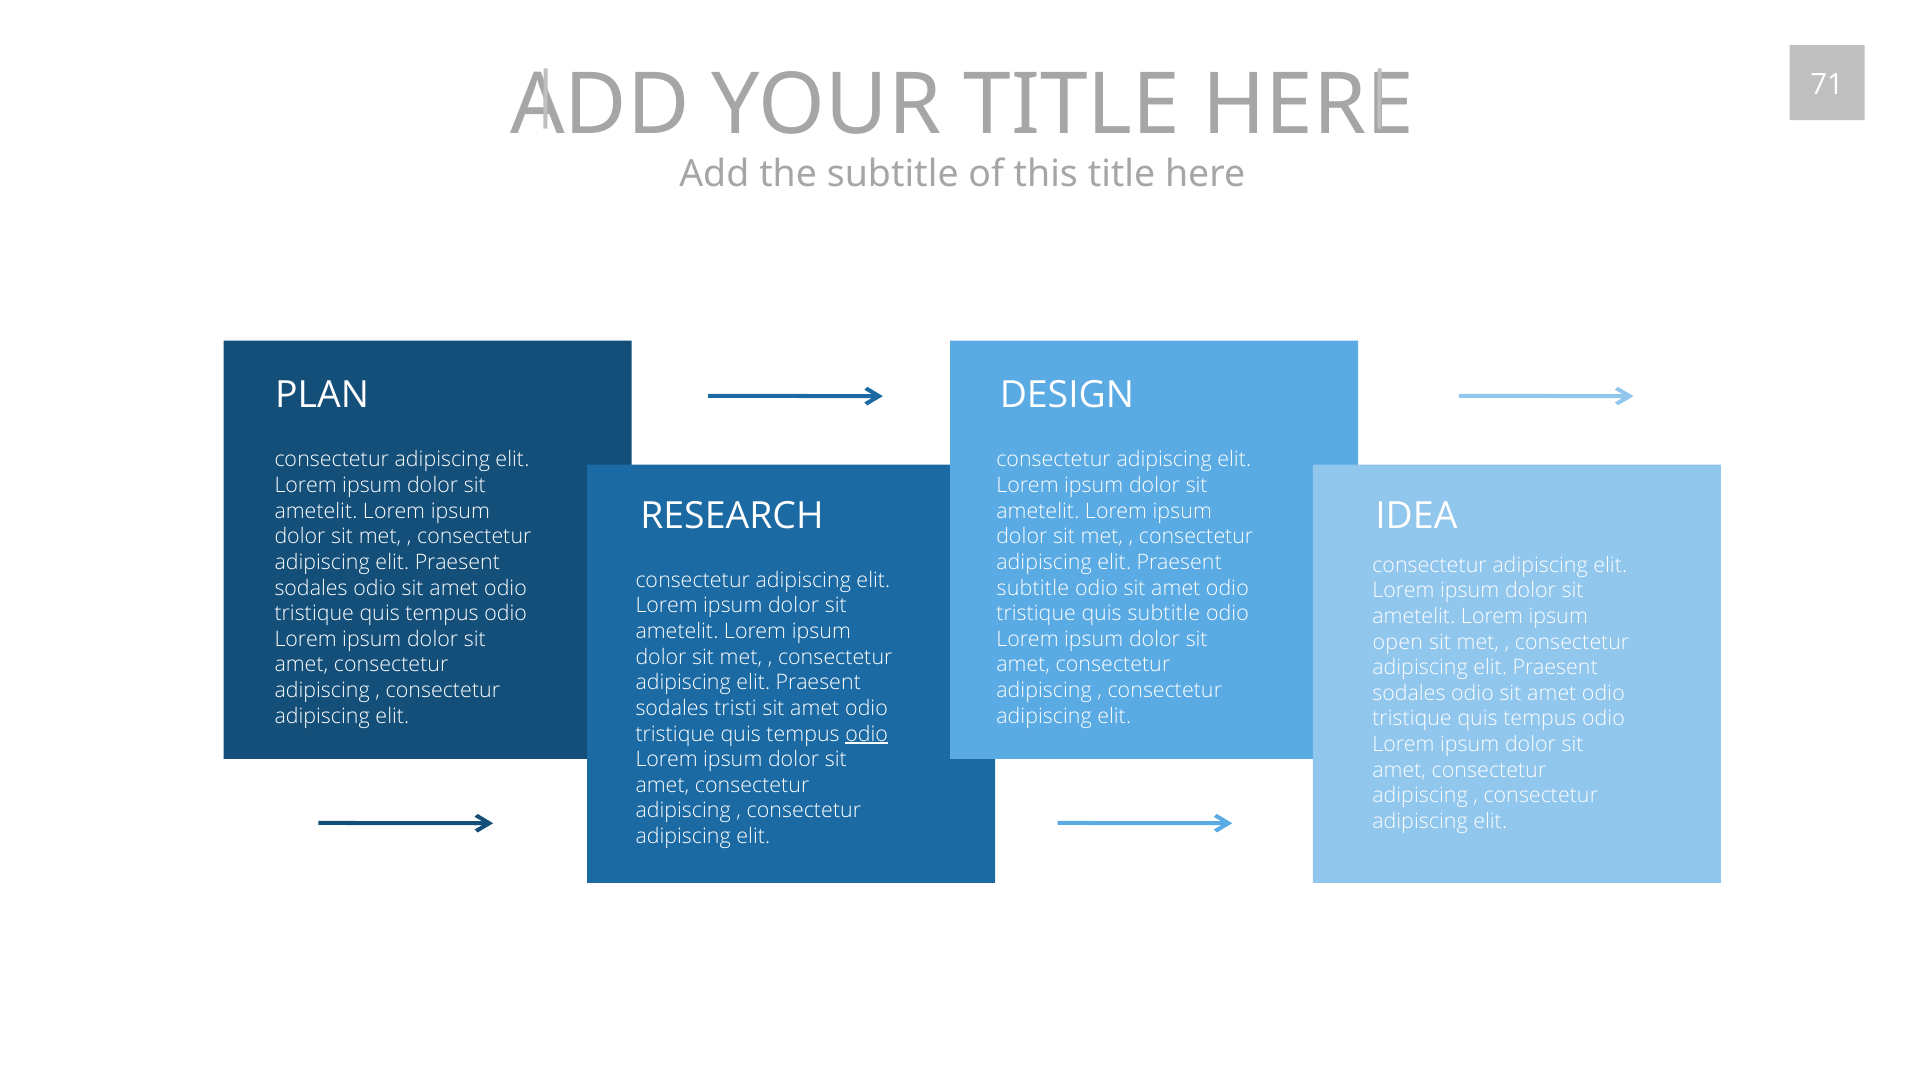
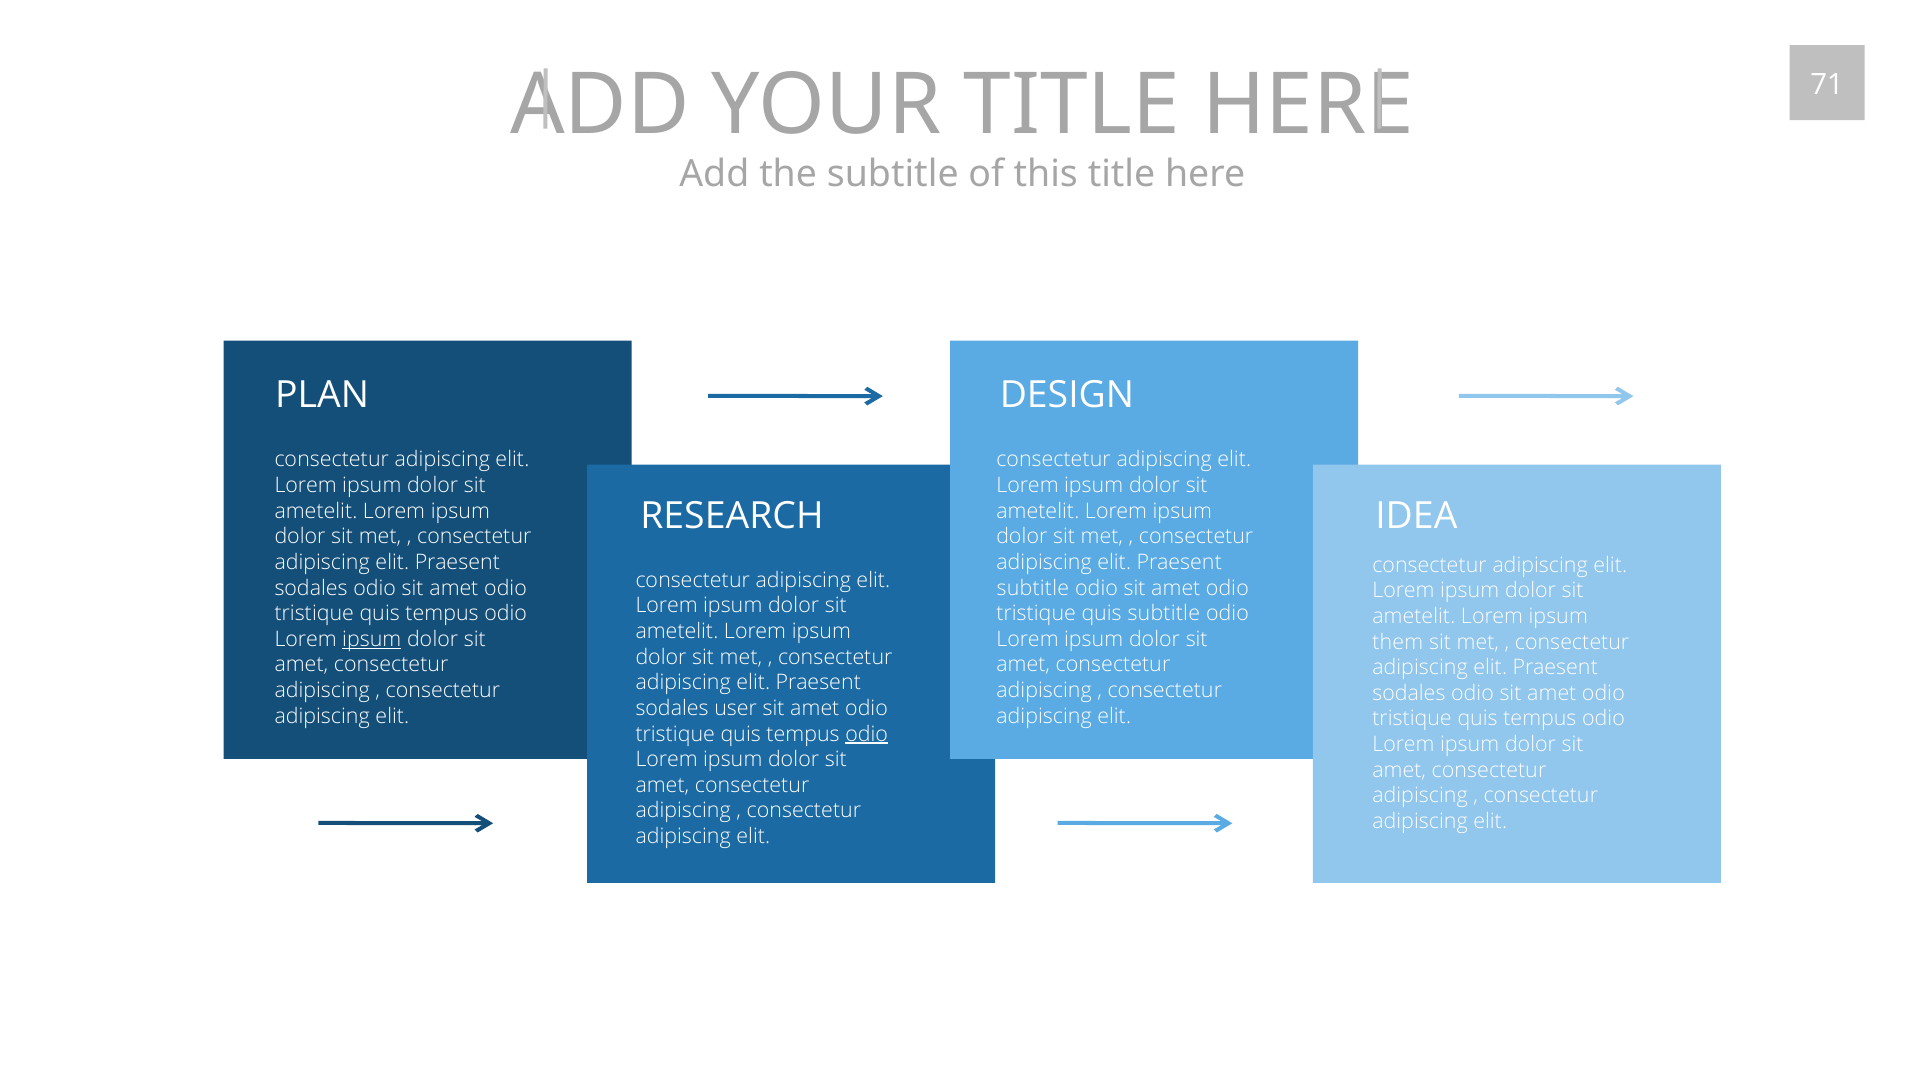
ipsum underline: none -> present (372, 639)
open: open -> them (1398, 642)
tristi: tristi -> user (736, 708)
